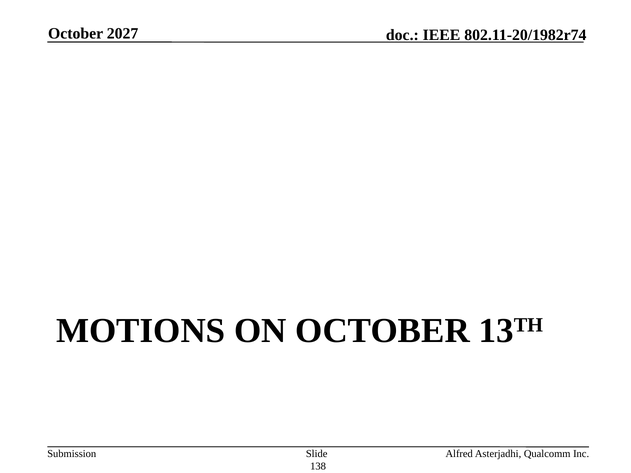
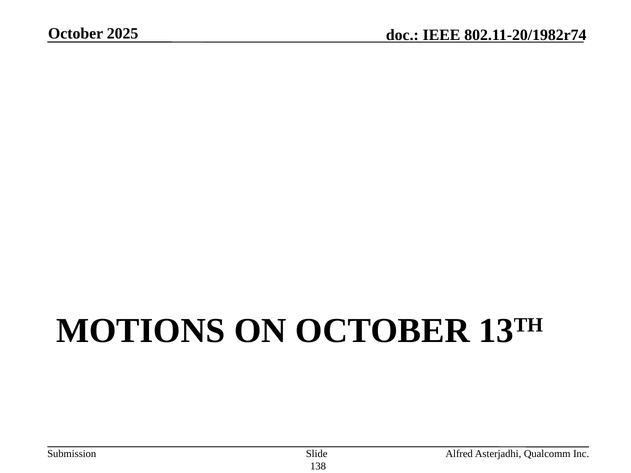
2027: 2027 -> 2025 (123, 33)
